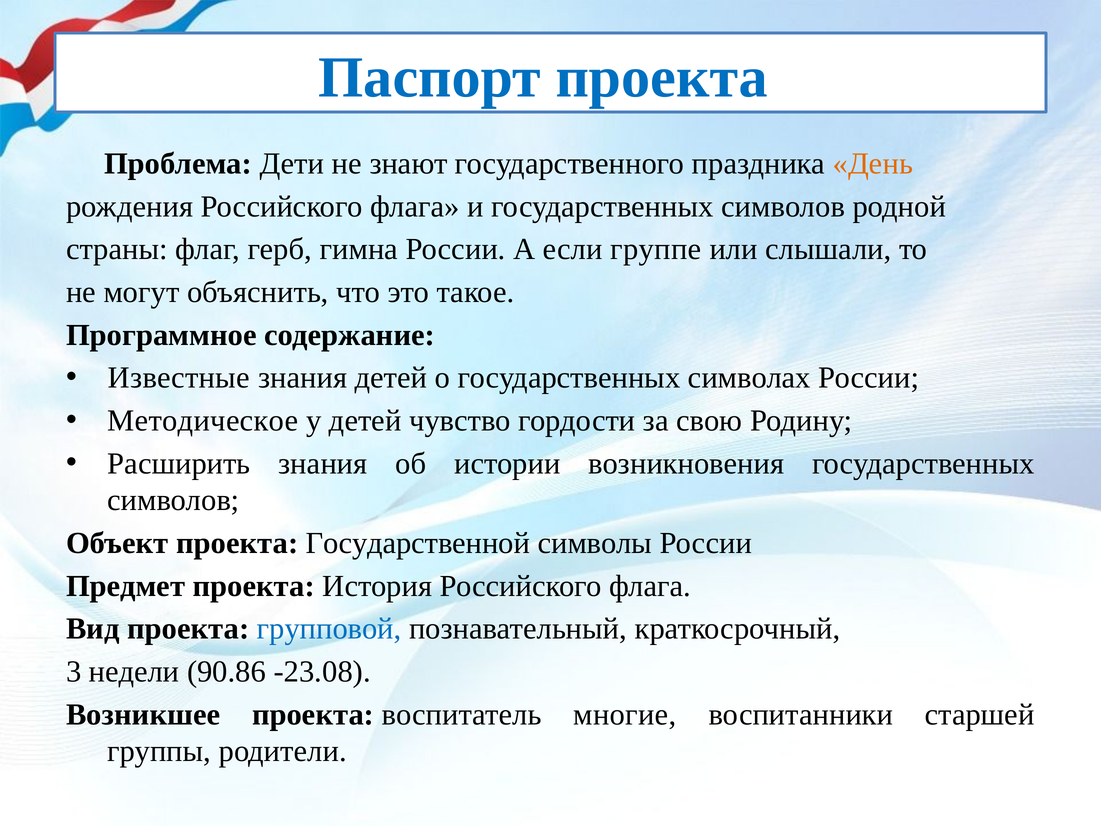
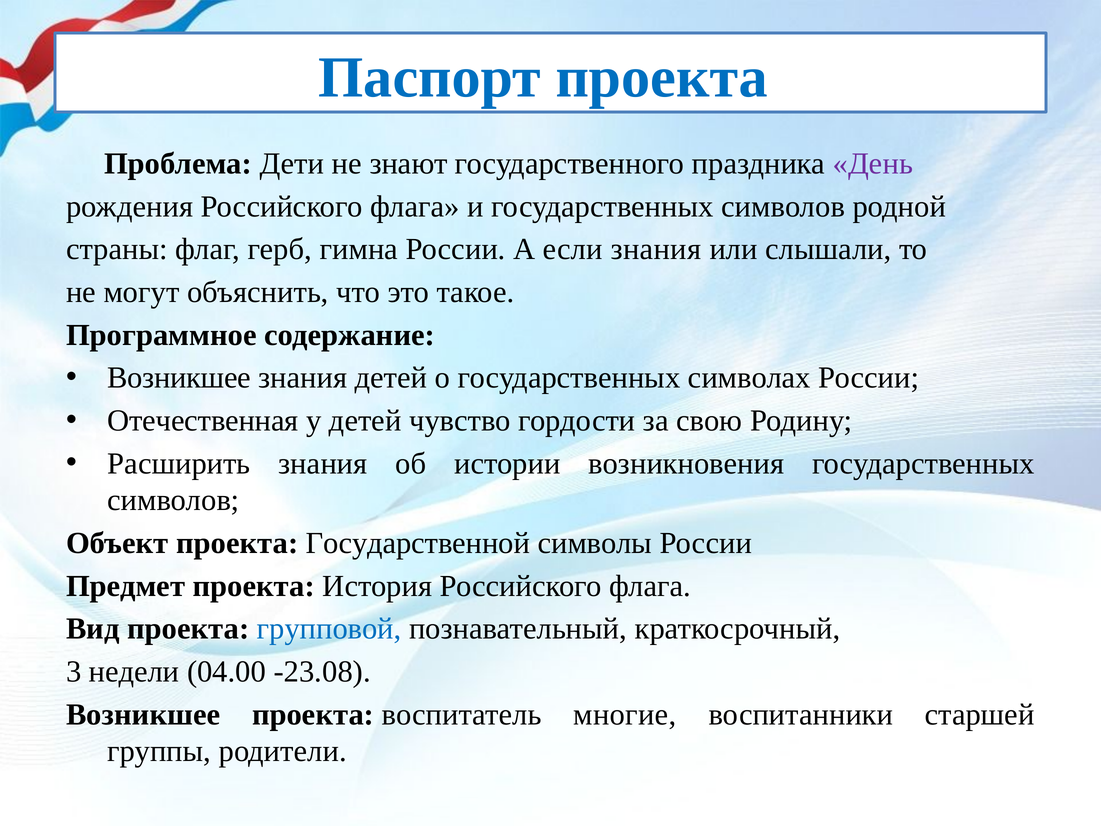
День colour: orange -> purple (873, 164)
если группе: группе -> знания (656, 249)
Известные: Известные -> Возникшее (179, 378)
Методическое: Методическое -> Отечественная (203, 421)
90.86: 90.86 -> 04.00 (227, 671)
